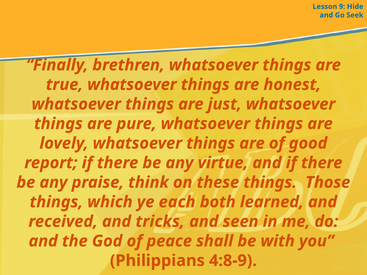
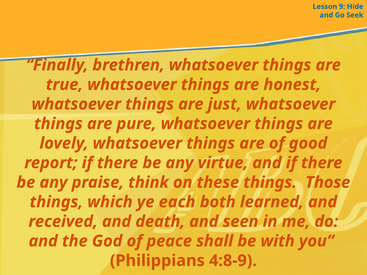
tricks: tricks -> death (160, 222)
